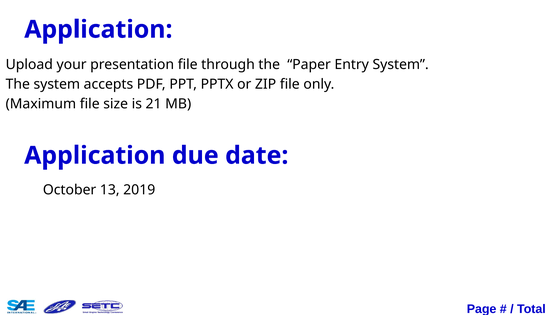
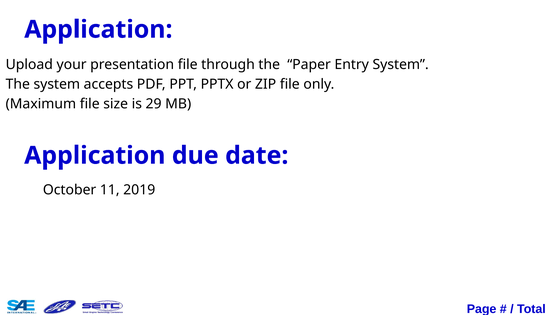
21: 21 -> 29 (154, 104)
13: 13 -> 11 (110, 190)
